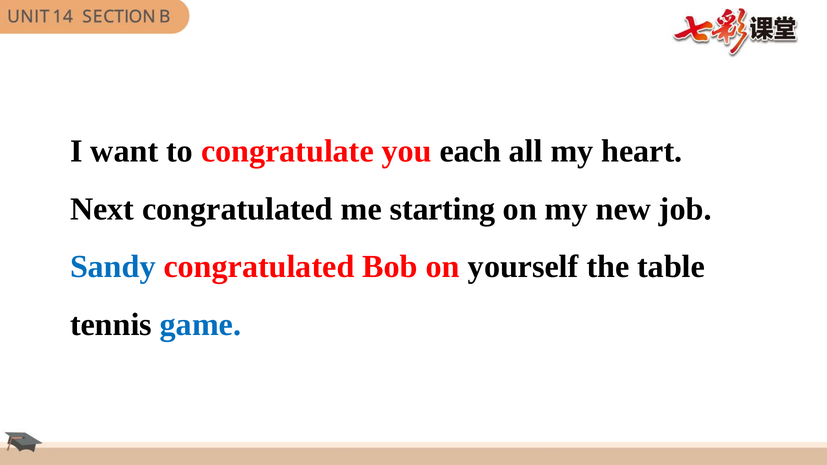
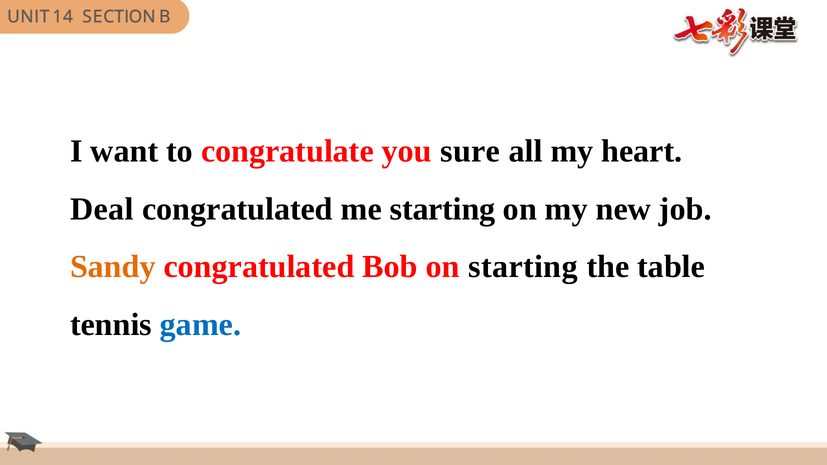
each: each -> sure (470, 151)
Next: Next -> Deal (102, 209)
Sandy colour: blue -> orange (113, 267)
on yourself: yourself -> starting (523, 267)
